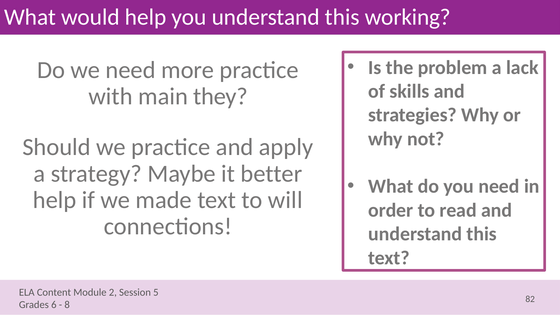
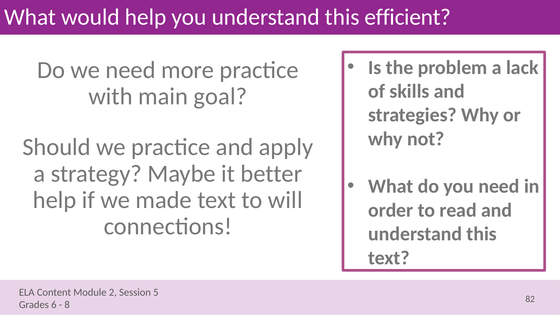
working: working -> efficient (408, 17)
they: they -> goal (220, 96)
